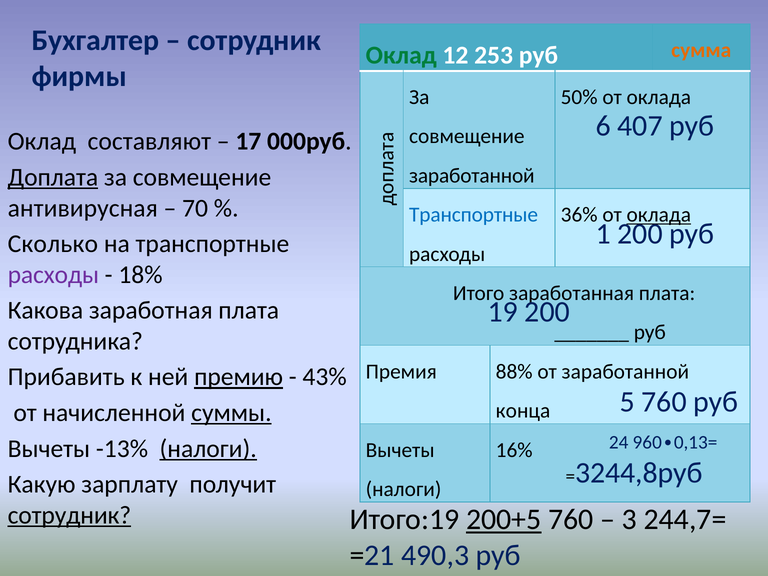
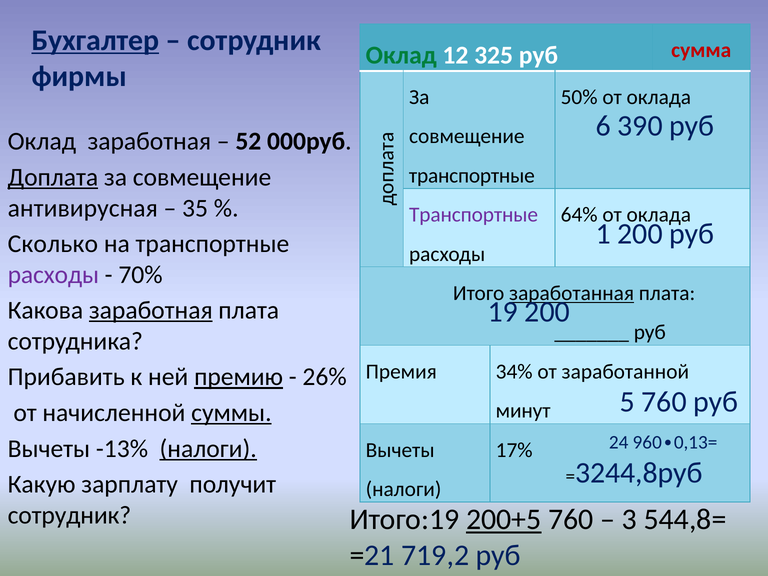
Бухгалтер underline: none -> present (95, 40)
253: 253 -> 325 (494, 55)
сумма colour: orange -> red (701, 50)
407: 407 -> 390 (640, 126)
Оклад составляют: составляют -> заработная (149, 142)
17: 17 -> 52 (248, 142)
заработанной: заработанной -> транспортные (472, 176)
70: 70 -> 35 (195, 208)
Транспортные colour: blue -> purple (474, 215)
36%: 36% -> 64% (579, 215)
оклада underline: present -> none (659, 215)
18%: 18% -> 70% (140, 275)
заработанная underline: none -> present (572, 293)
заработная underline: none -> present (151, 310)
88%: 88% -> 34% (514, 372)
43%: 43% -> 26% (325, 377)
конца: конца -> минут (523, 411)
16%: 16% -> 17% (514, 450)
сотрудник underline: present -> none (69, 515)
244,7=: 244,7= -> 544,8= (685, 520)
490,3: 490,3 -> 719,2 (435, 555)
